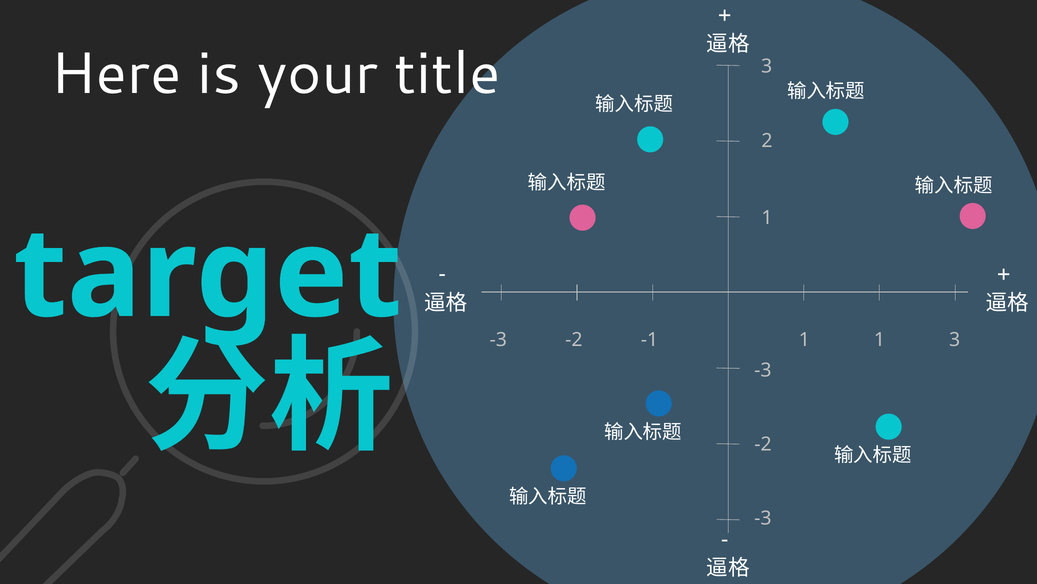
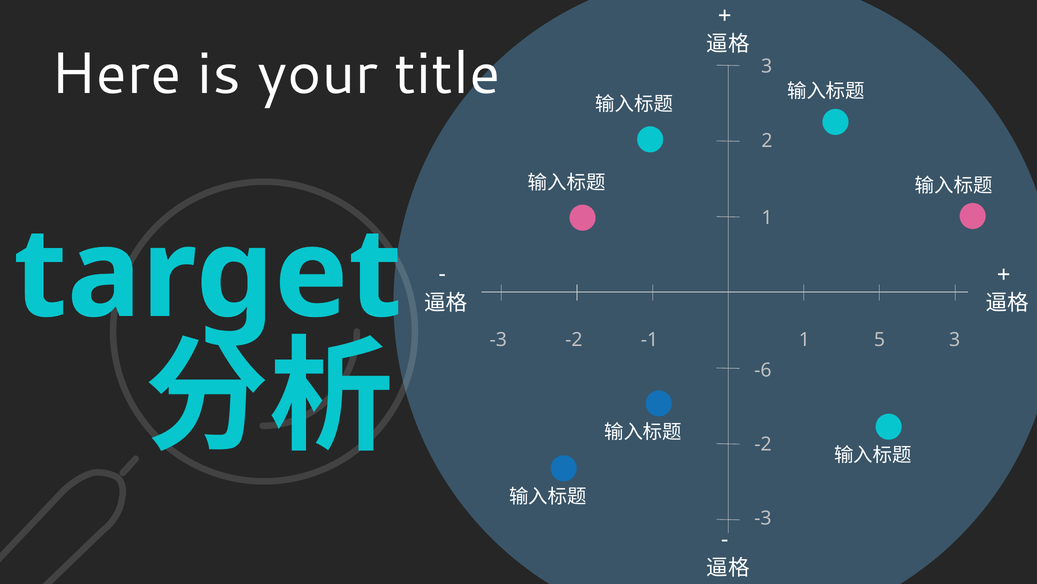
1 1: 1 -> 5 (880, 339)
-3: -3 -> -6 (763, 370)
